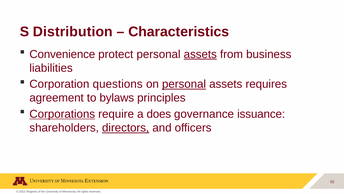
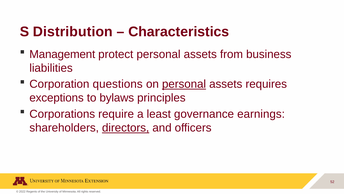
Convenience: Convenience -> Management (62, 54)
assets underline: present -> none (200, 54)
agreement: agreement -> exceptions (57, 98)
Corporations underline: present -> none (62, 114)
does: does -> least (159, 114)
issuance: issuance -> earnings (261, 114)
